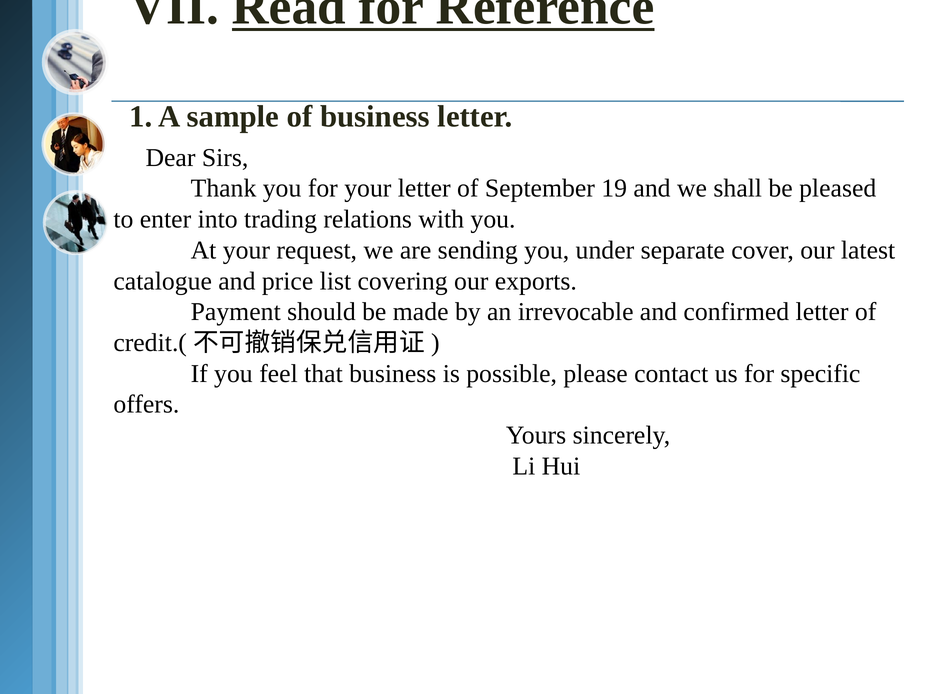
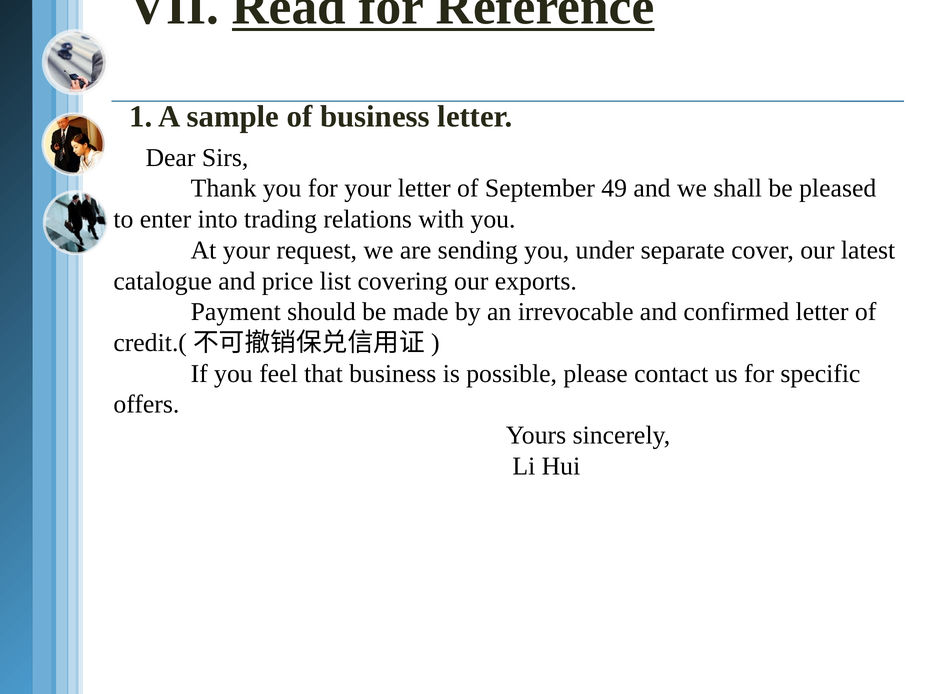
19: 19 -> 49 (614, 188)
